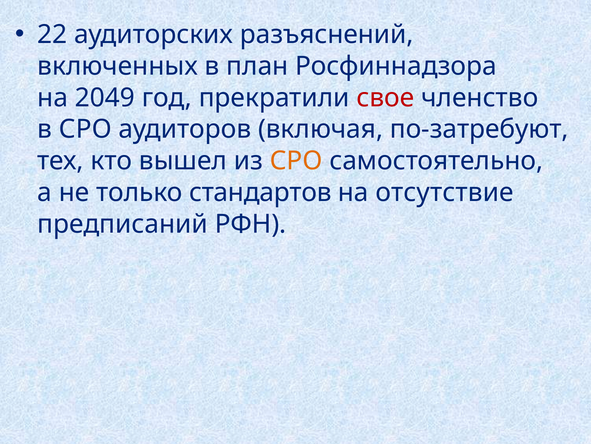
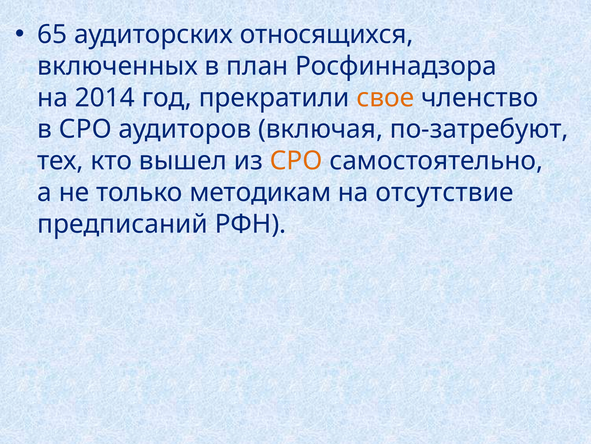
22: 22 -> 65 (52, 34)
разъяснений: разъяснений -> относящихся (327, 34)
2049: 2049 -> 2014 (105, 98)
свое colour: red -> orange (385, 98)
стандартов: стандартов -> методикам (260, 192)
